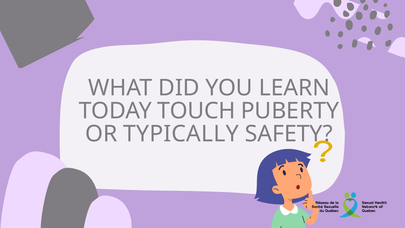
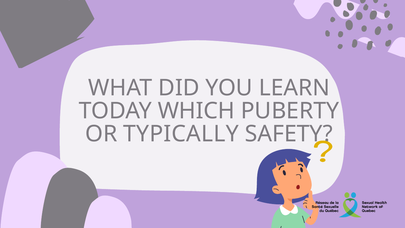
TOUCH: TOUCH -> WHICH (196, 111)
